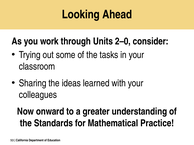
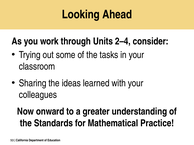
2–0: 2–0 -> 2–4 (123, 41)
